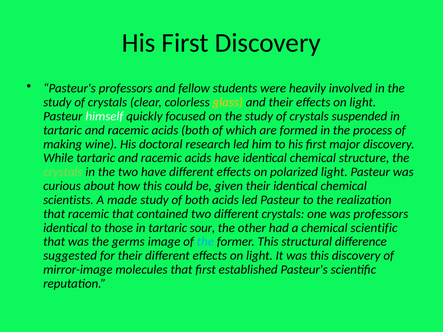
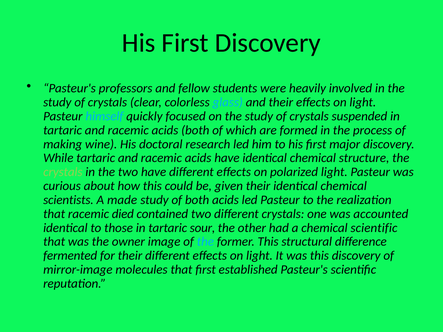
glass colour: yellow -> light blue (228, 102)
himself colour: white -> light blue (104, 116)
racemic that: that -> died (123, 214)
was professors: professors -> accounted (381, 214)
germs: germs -> owner (128, 242)
suggested: suggested -> fermented (70, 256)
